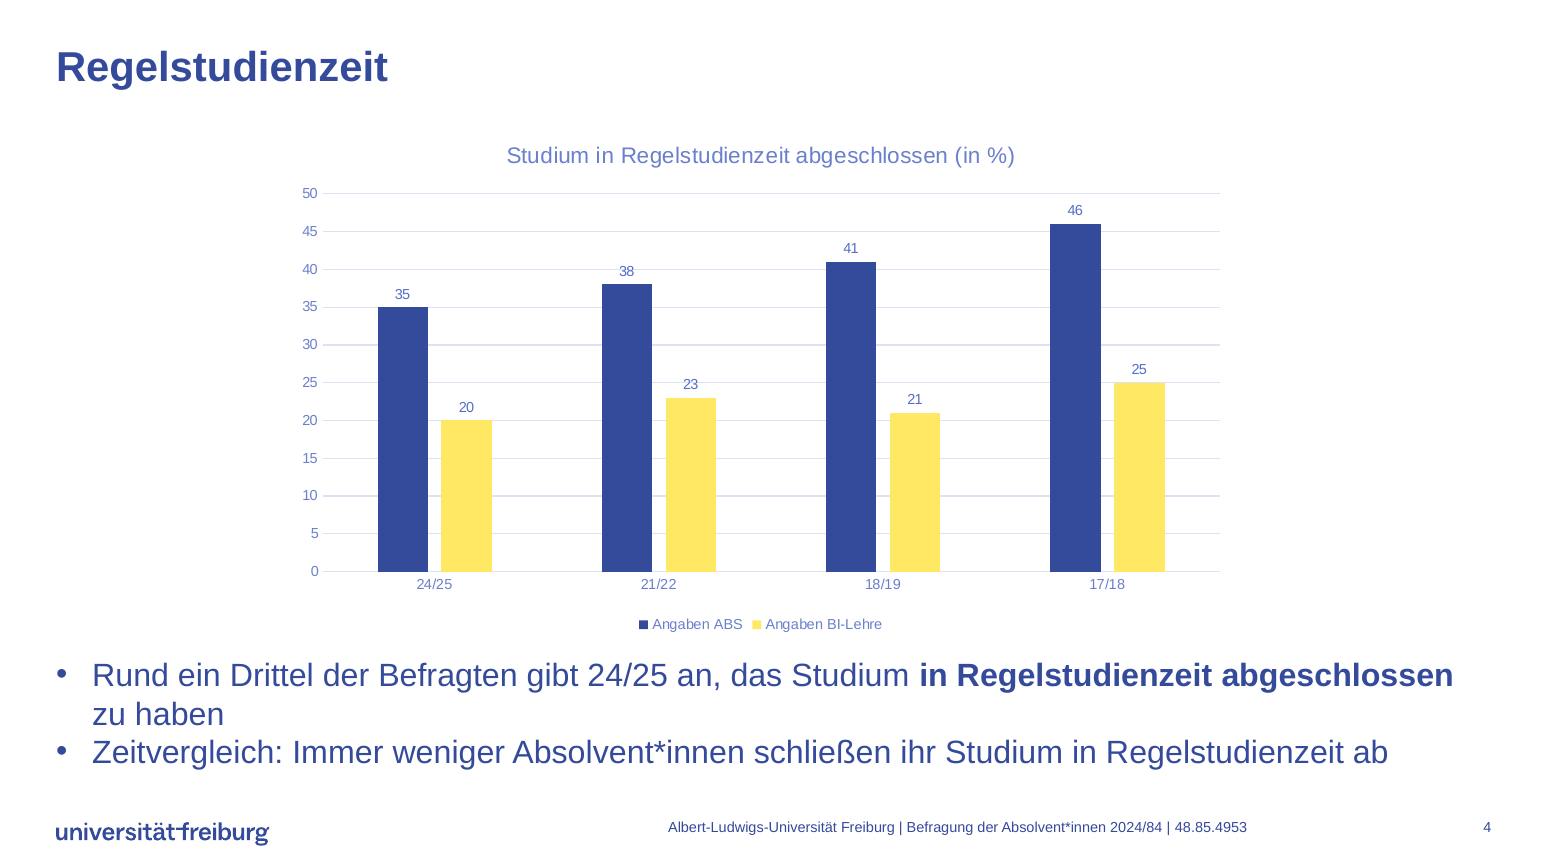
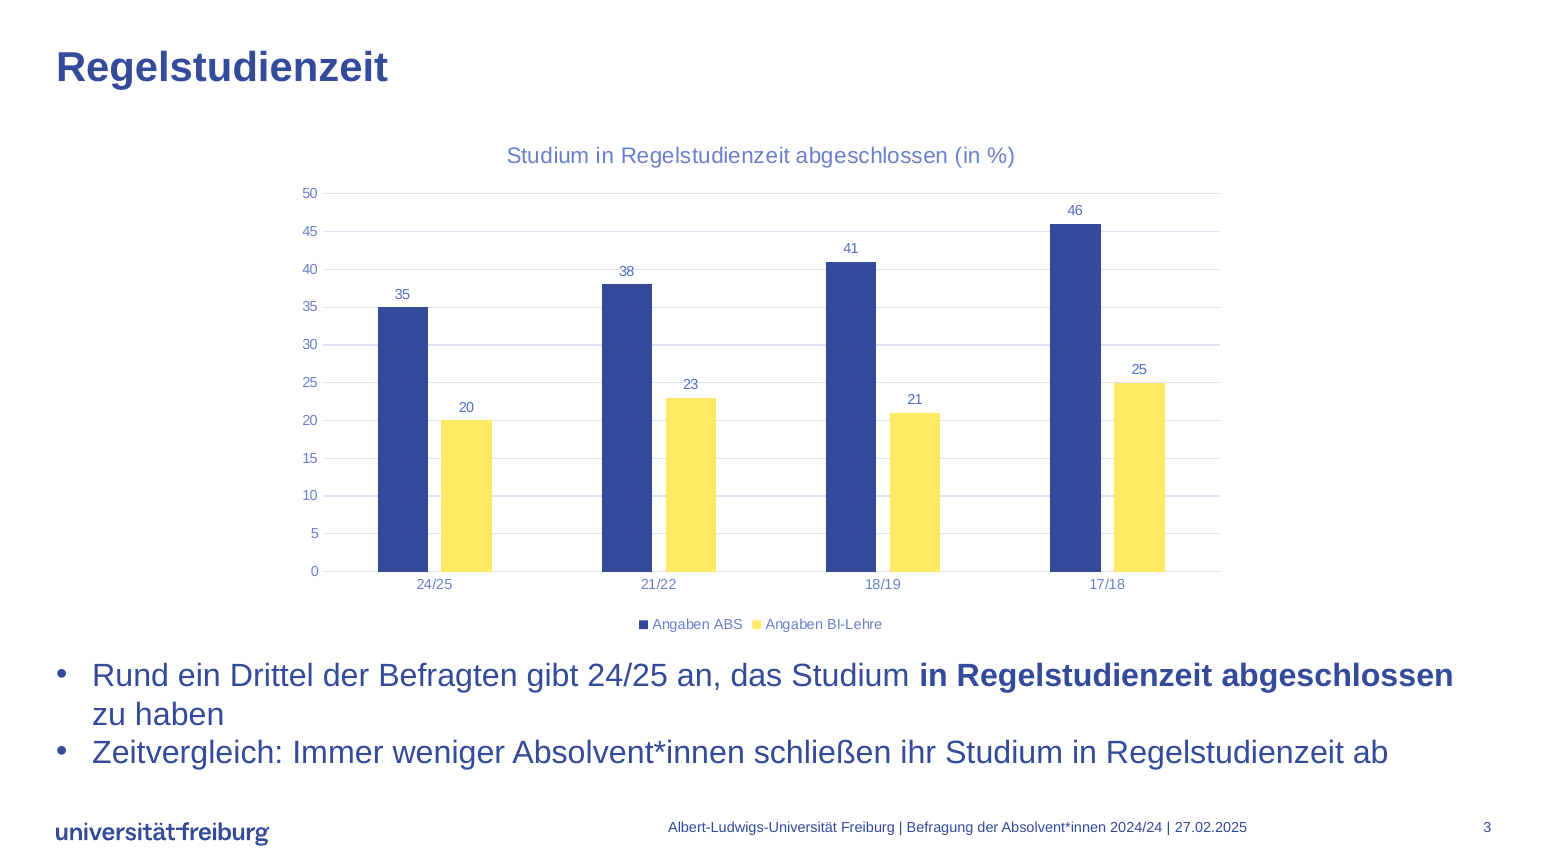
2024/84: 2024/84 -> 2024/24 (1136, 828)
48.85.4953: 48.85.4953 -> 27.02.2025 (1211, 828)
4: 4 -> 3 (1487, 828)
